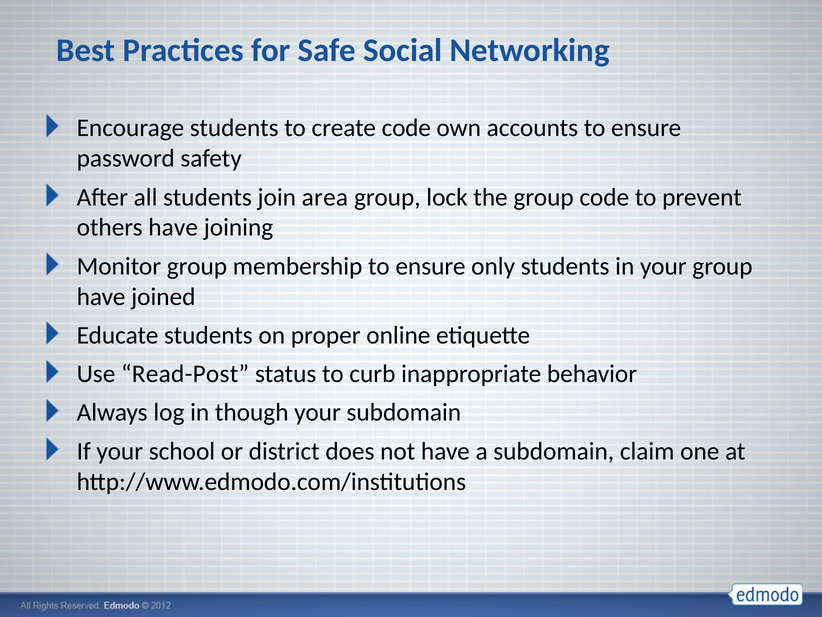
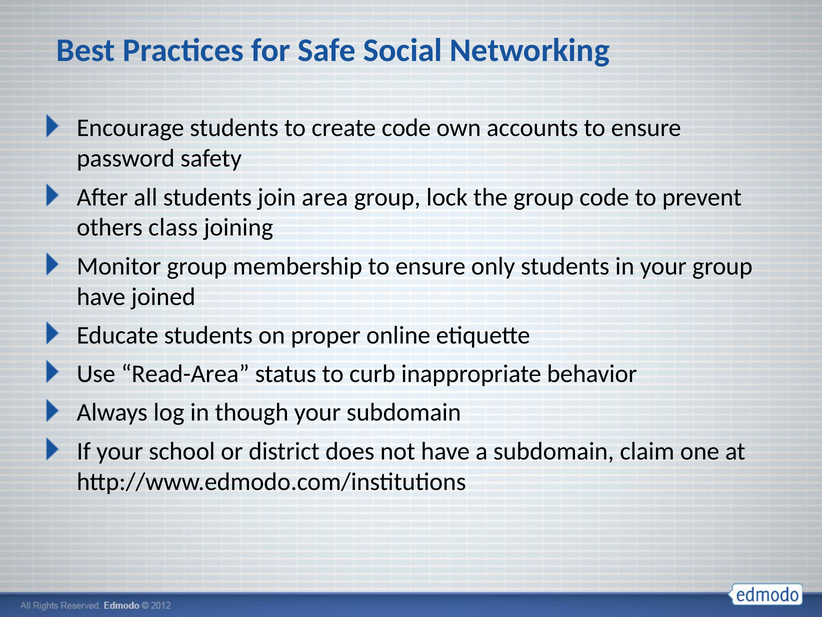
others have: have -> class (173, 227)
Read-Post: Read-Post -> Read-Area (185, 374)
